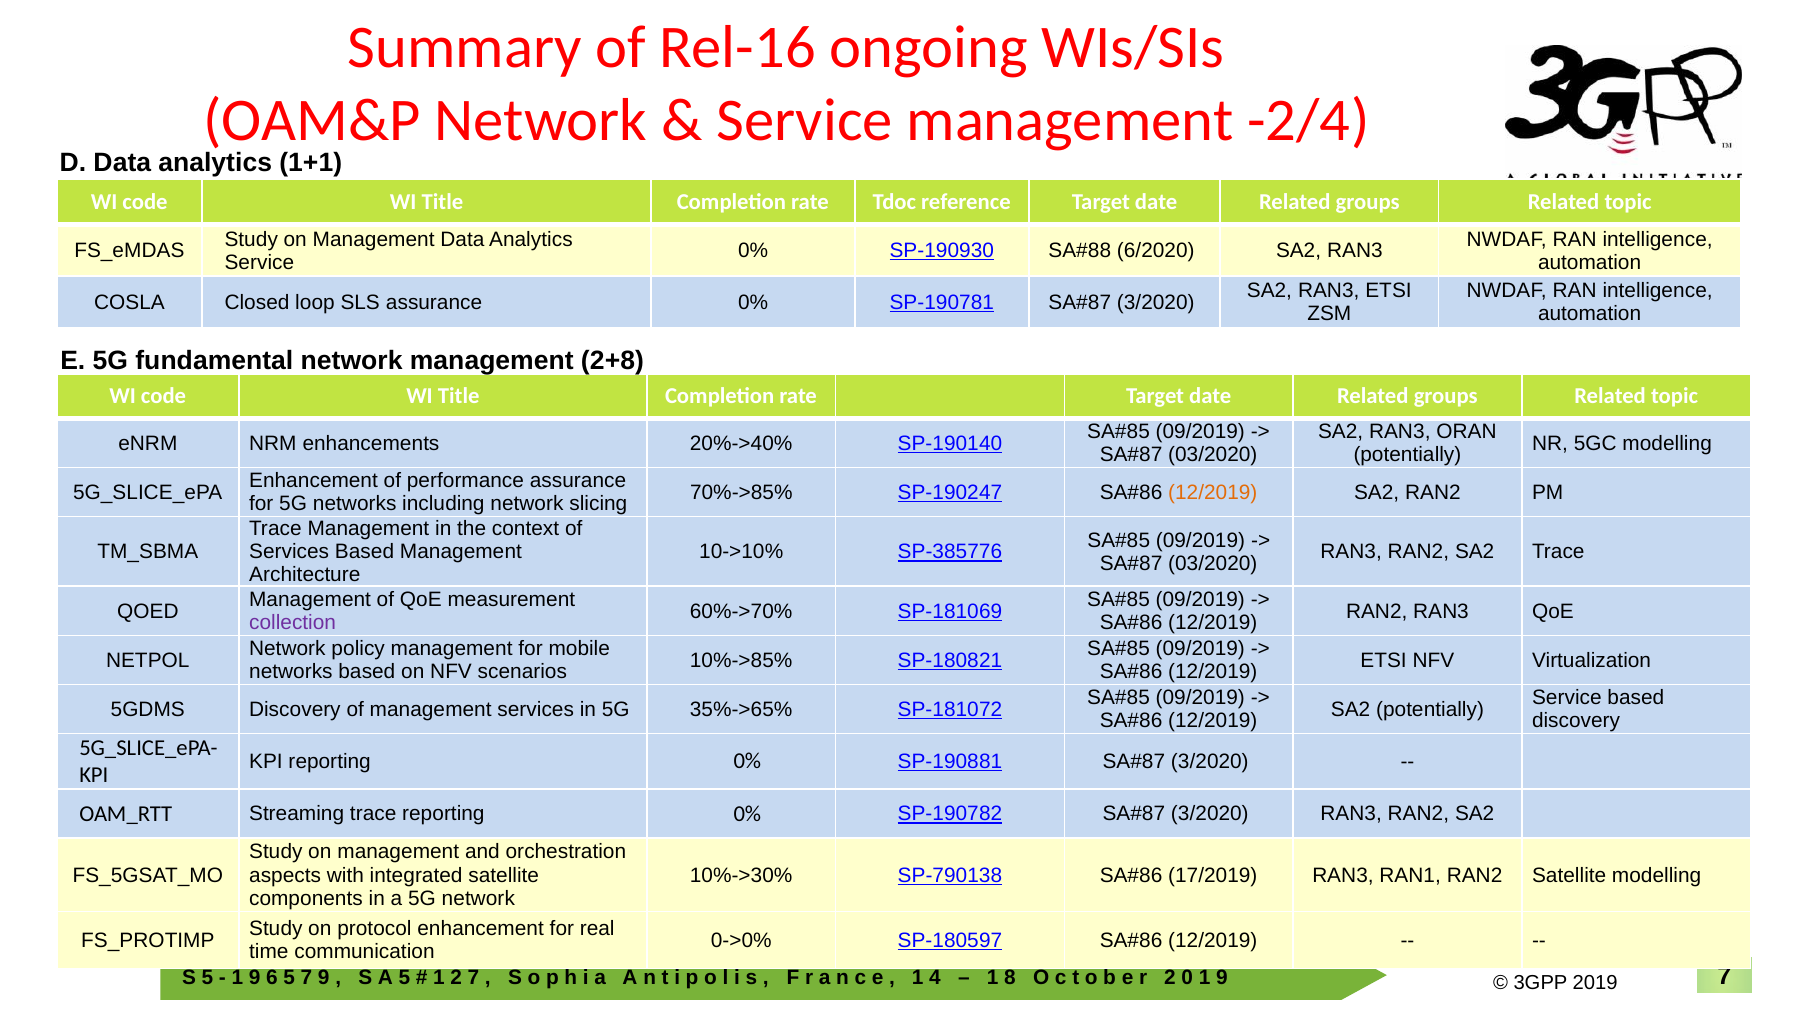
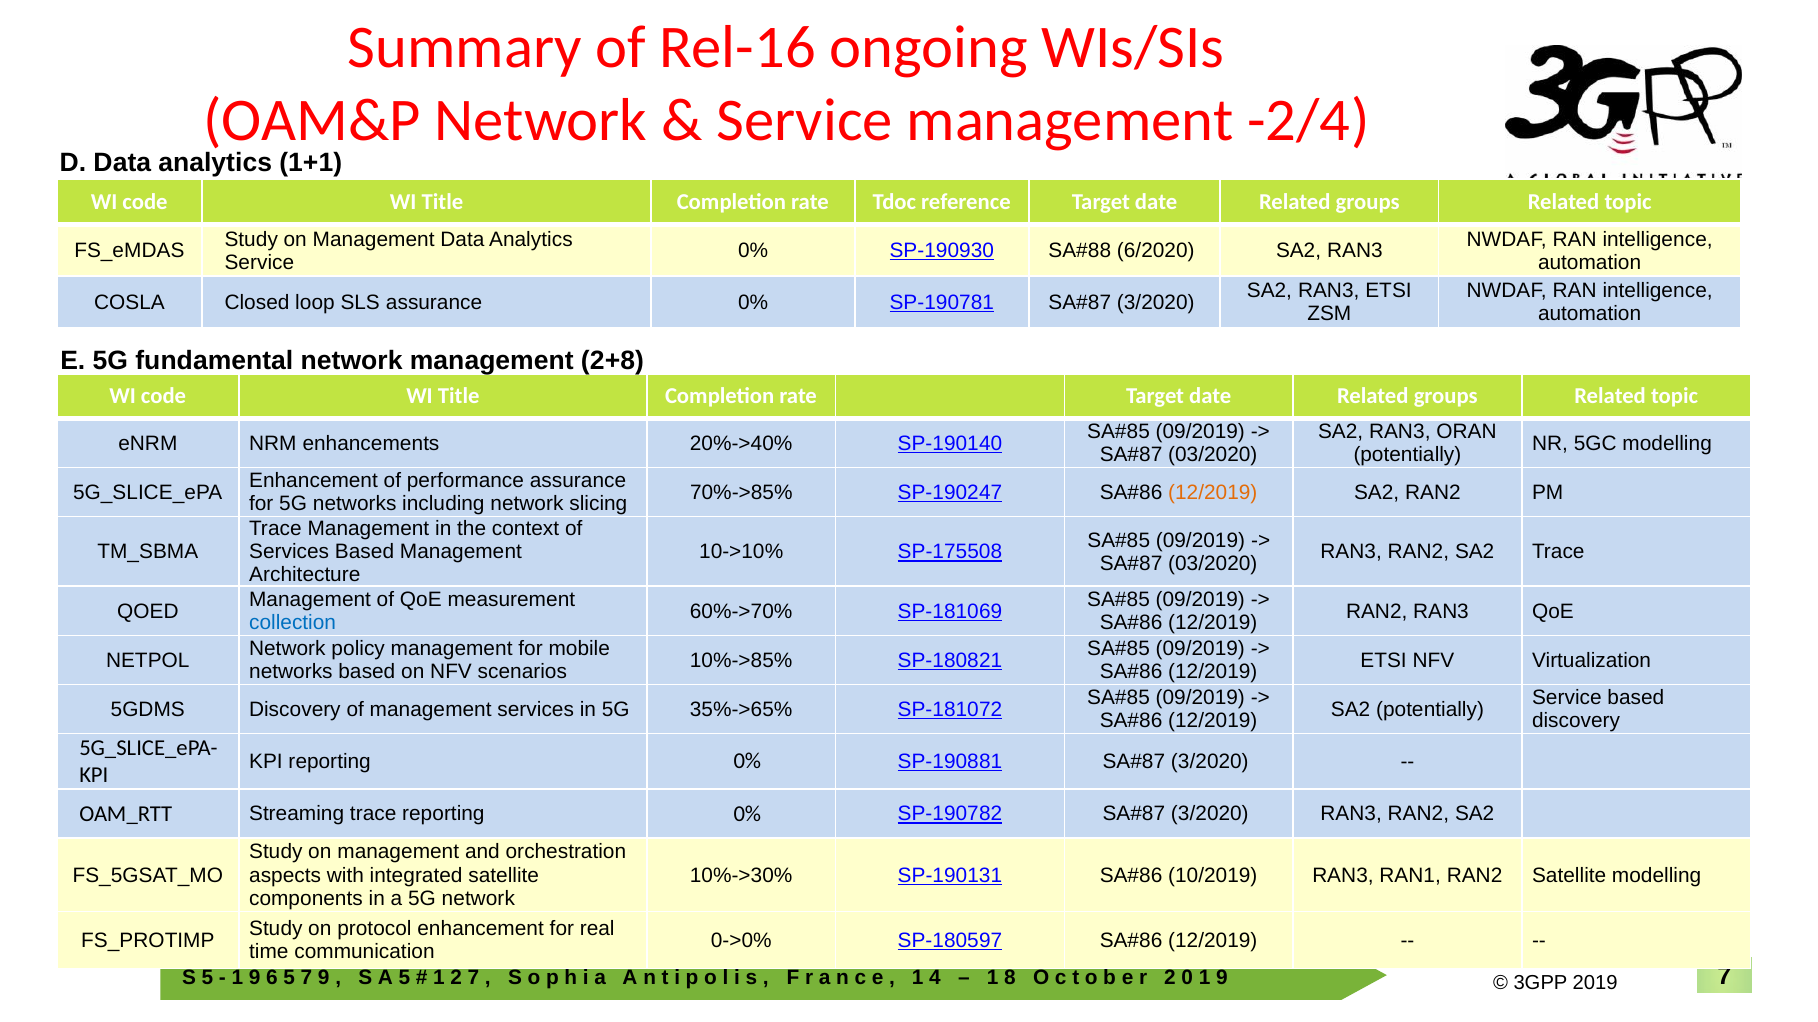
SP-385776: SP-385776 -> SP-175508 (950, 552)
collection colour: purple -> blue (293, 623)
SP-790138: SP-790138 -> SP-190131 (950, 876)
17/2019: 17/2019 -> 10/2019 (1213, 876)
